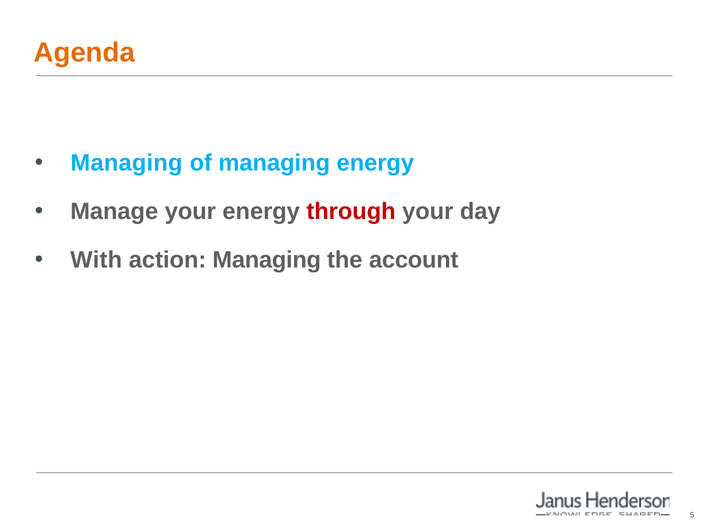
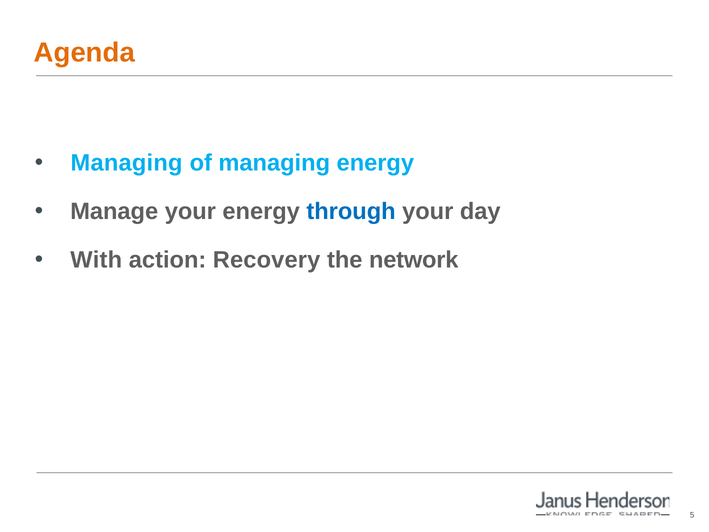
through colour: red -> blue (351, 211)
action Managing: Managing -> Recovery (267, 260)
account: account -> network (414, 260)
